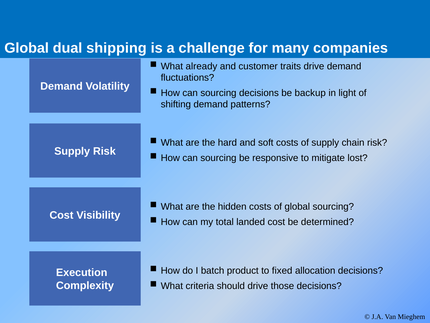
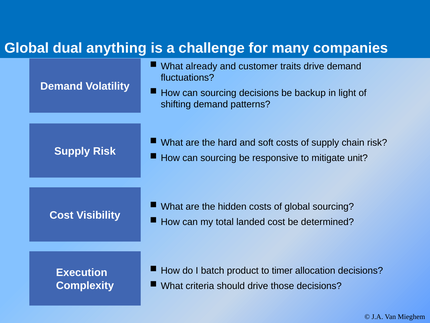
shipping: shipping -> anything (116, 48)
lost: lost -> unit (358, 158)
fixed: fixed -> timer (282, 270)
